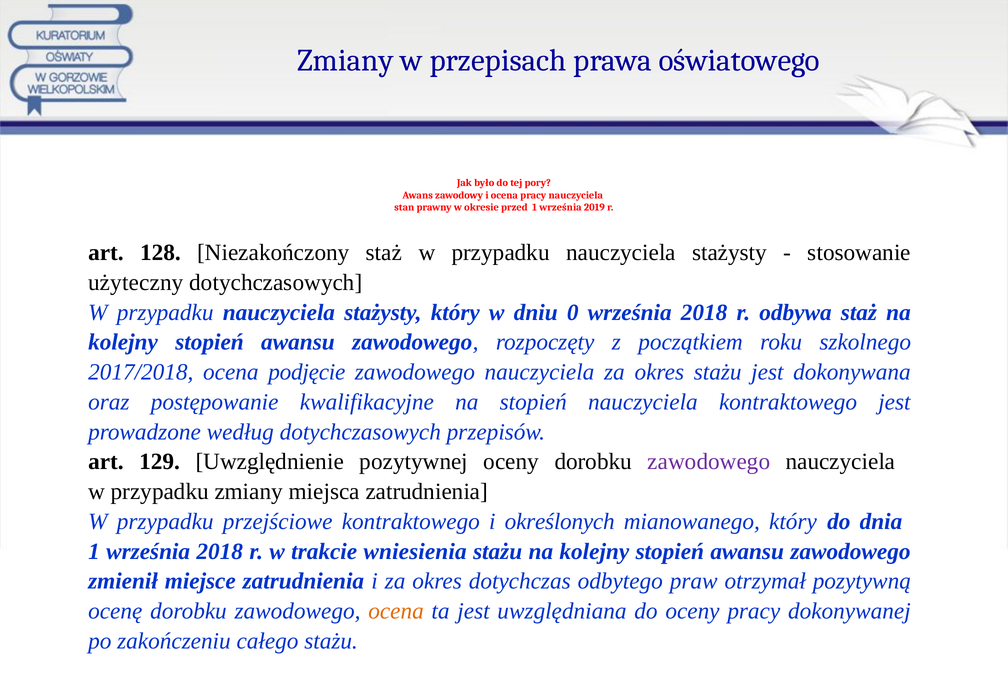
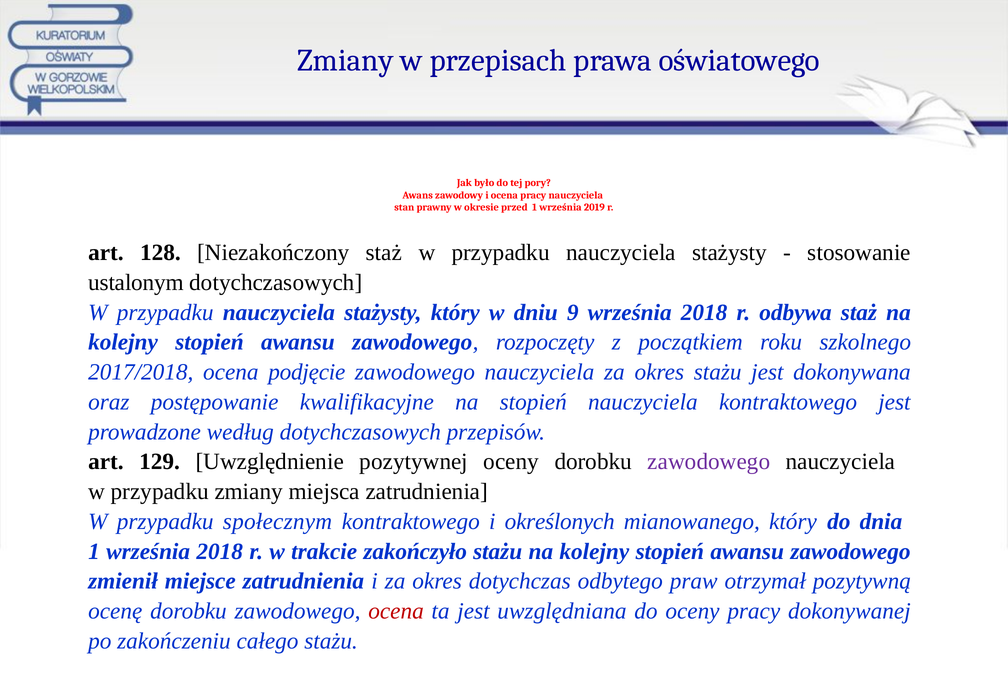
użyteczny: użyteczny -> ustalonym (136, 283)
0: 0 -> 9 (573, 312)
przejściowe: przejściowe -> społecznym (277, 521)
wniesienia: wniesienia -> zakończyło (415, 551)
ocena colour: orange -> red (396, 611)
